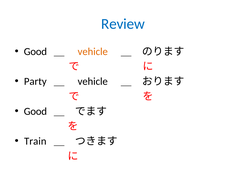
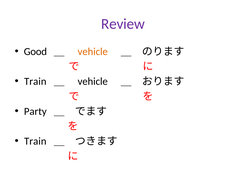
Review colour: blue -> purple (123, 24)
Party: Party -> Train (35, 81)
Good: Good -> Party (35, 111)
